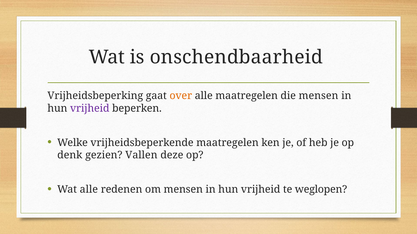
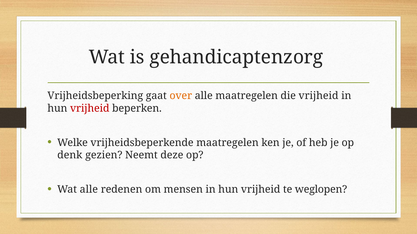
onschendbaarheid: onschendbaarheid -> gehandicaptenzorg (236, 57)
die mensen: mensen -> vrijheid (319, 96)
vrijheid colour: purple -> red (90, 109)
Vallen: Vallen -> Neemt (141, 155)
